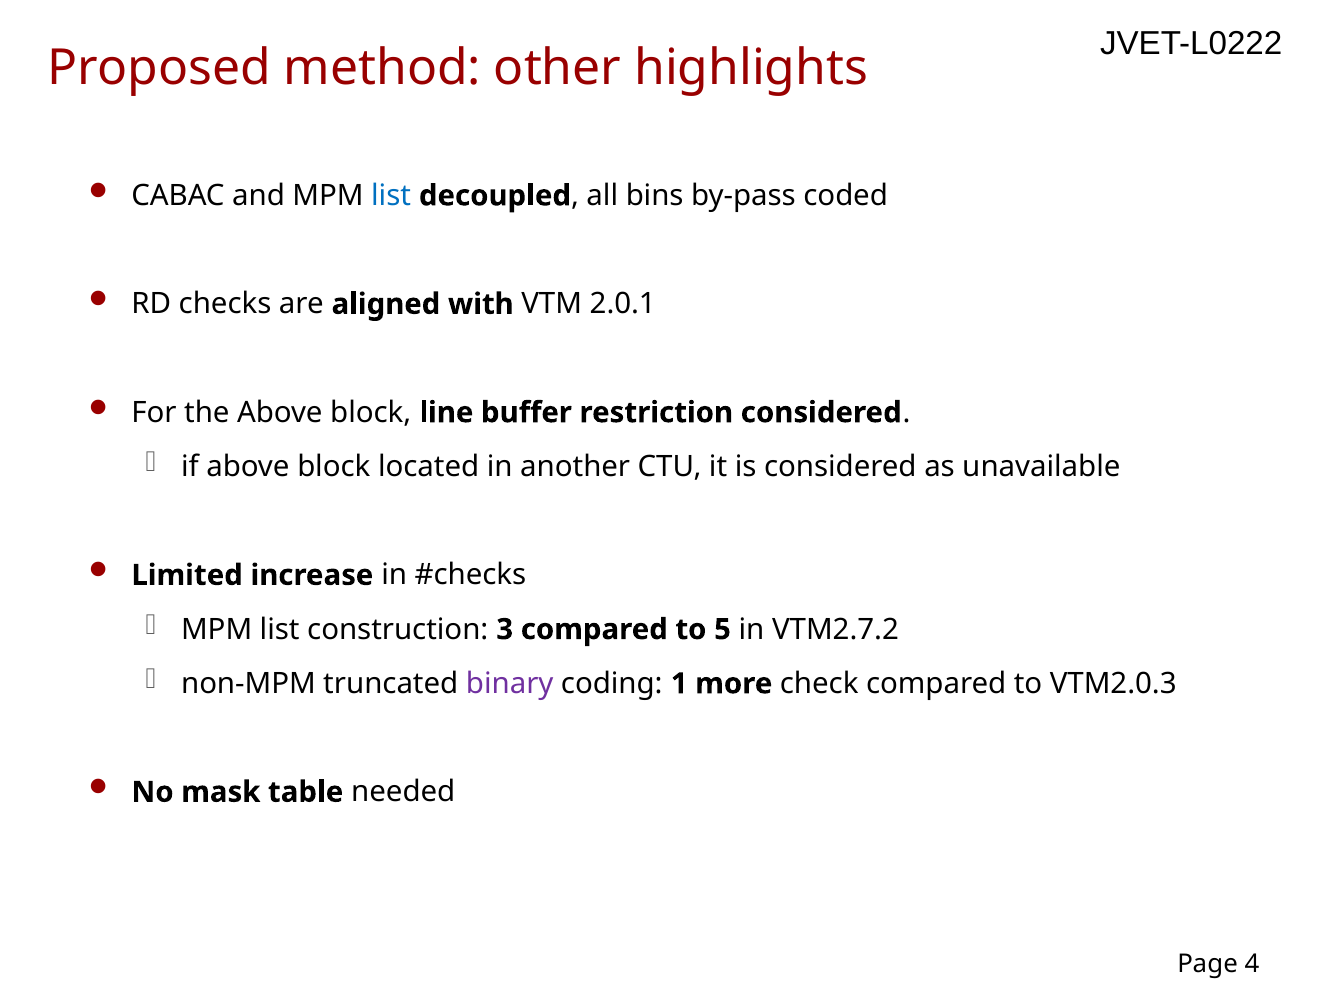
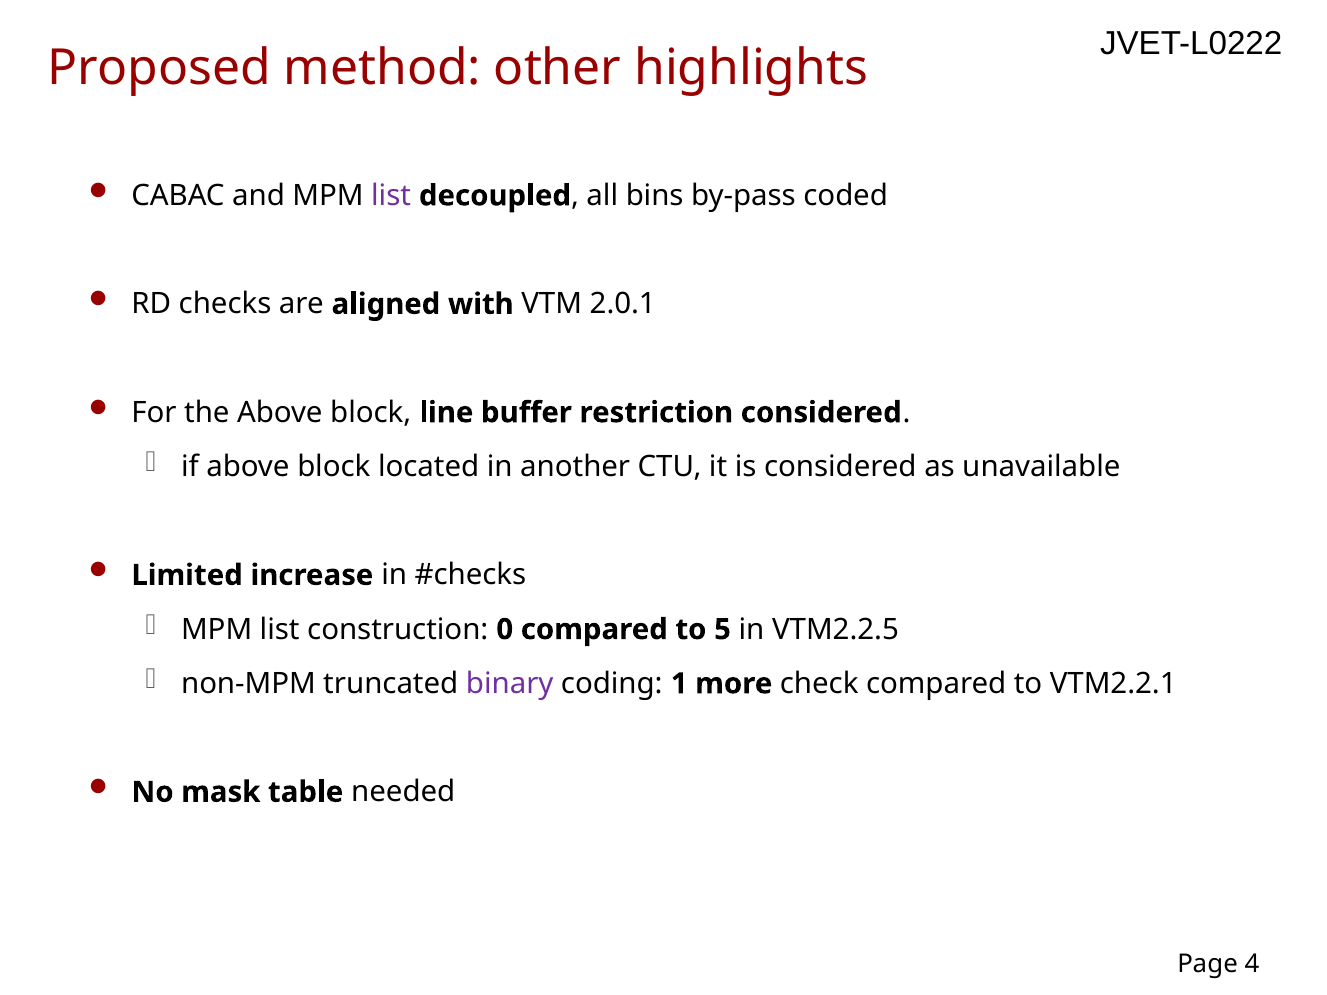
list colour: blue -> purple (391, 196)
3: 3 -> 0 (505, 630)
VTM2.7.2: VTM2.7.2 -> VTM2.2.5 (835, 630)
VTM2.0.3: VTM2.0.3 -> VTM2.2.1 (1113, 684)
